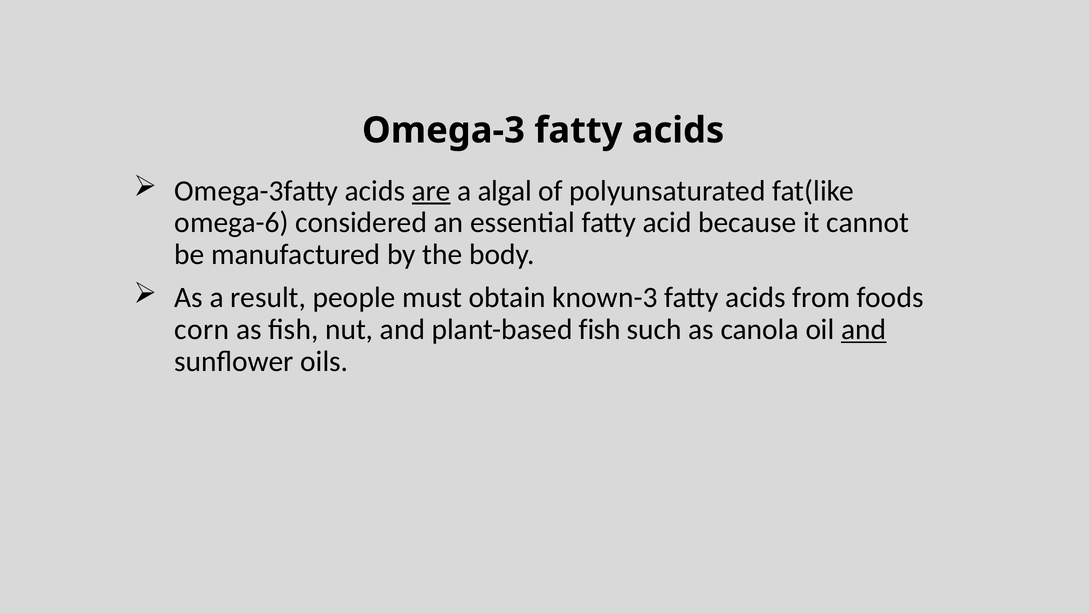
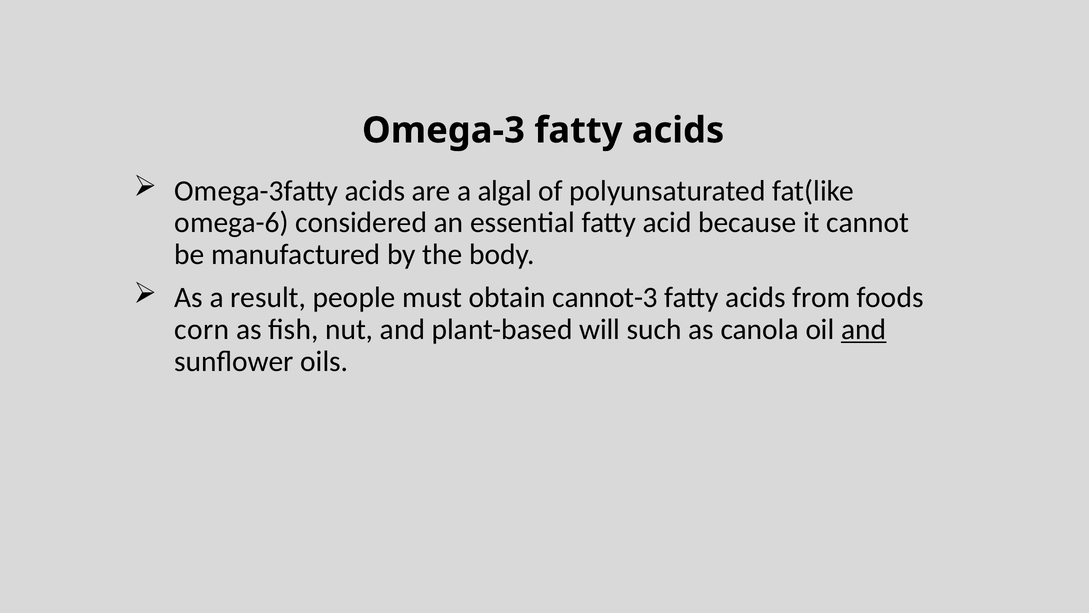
are underline: present -> none (431, 191)
known-3: known-3 -> cannot-3 (605, 298)
plant-based fish: fish -> will (600, 329)
